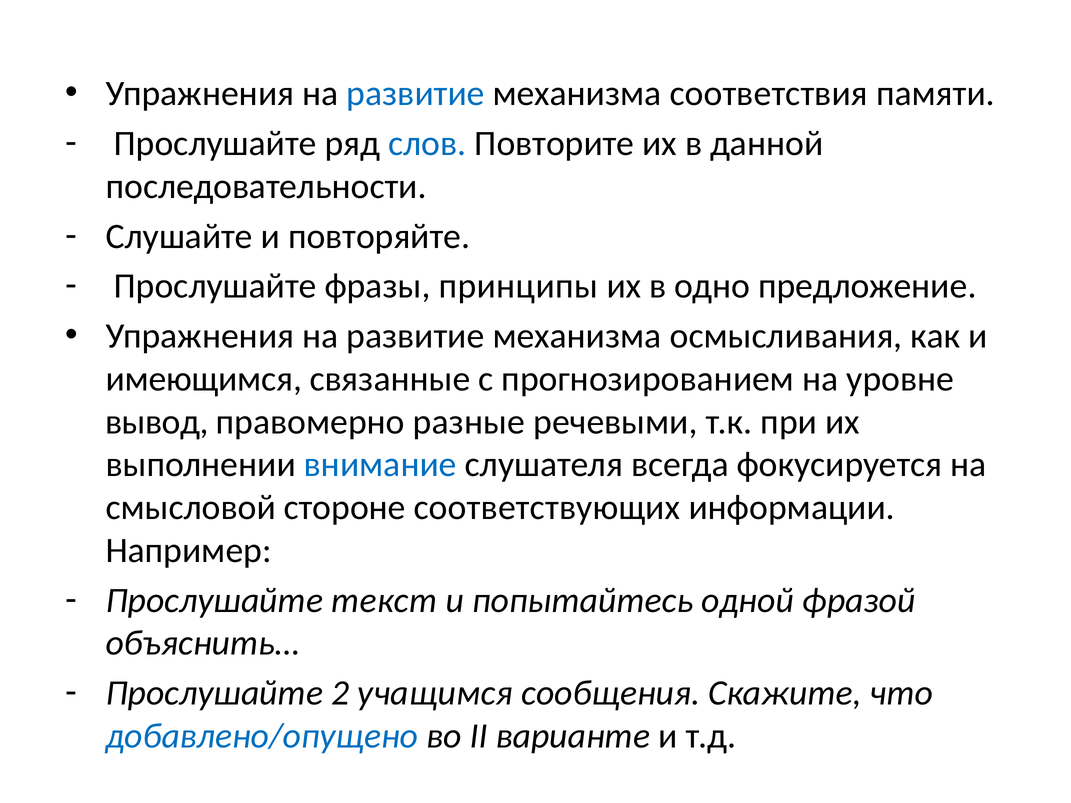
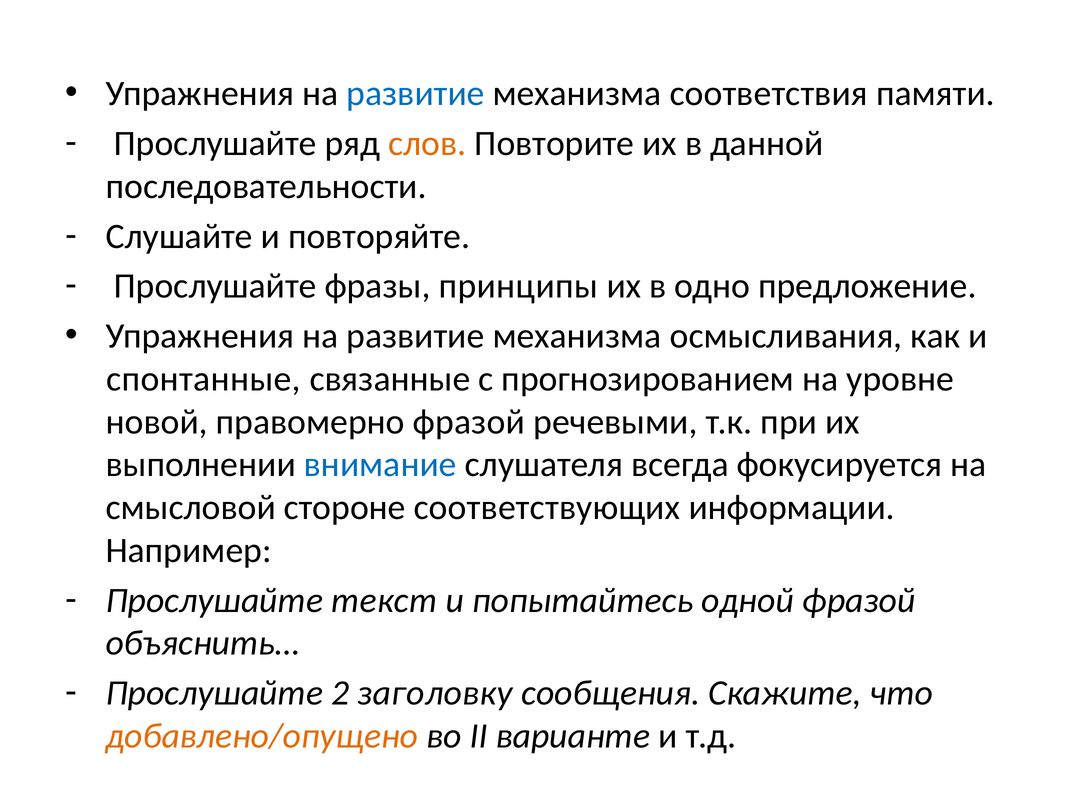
слов colour: blue -> orange (427, 144)
имеющимся: имеющимся -> спонтанные (204, 379)
вывод: вывод -> новой (157, 422)
правомерно разные: разные -> фразой (469, 422)
учащимся: учащимся -> заголовку (435, 693)
добавлено/опущено colour: blue -> orange (262, 736)
